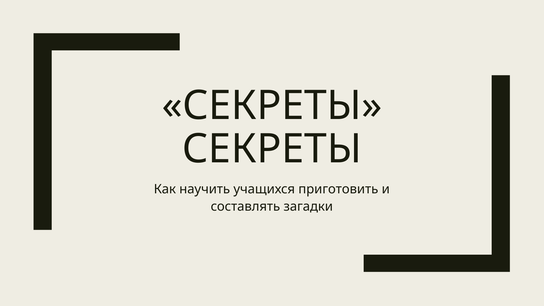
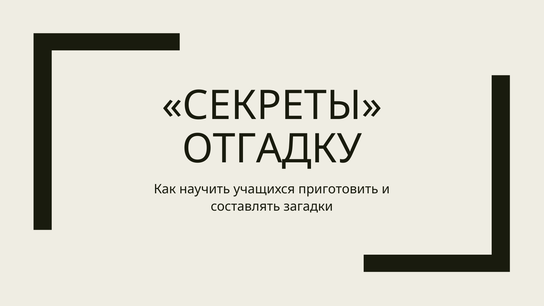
СЕКРЕТЫ: СЕКРЕТЫ -> ОТГАДКУ (272, 149)
